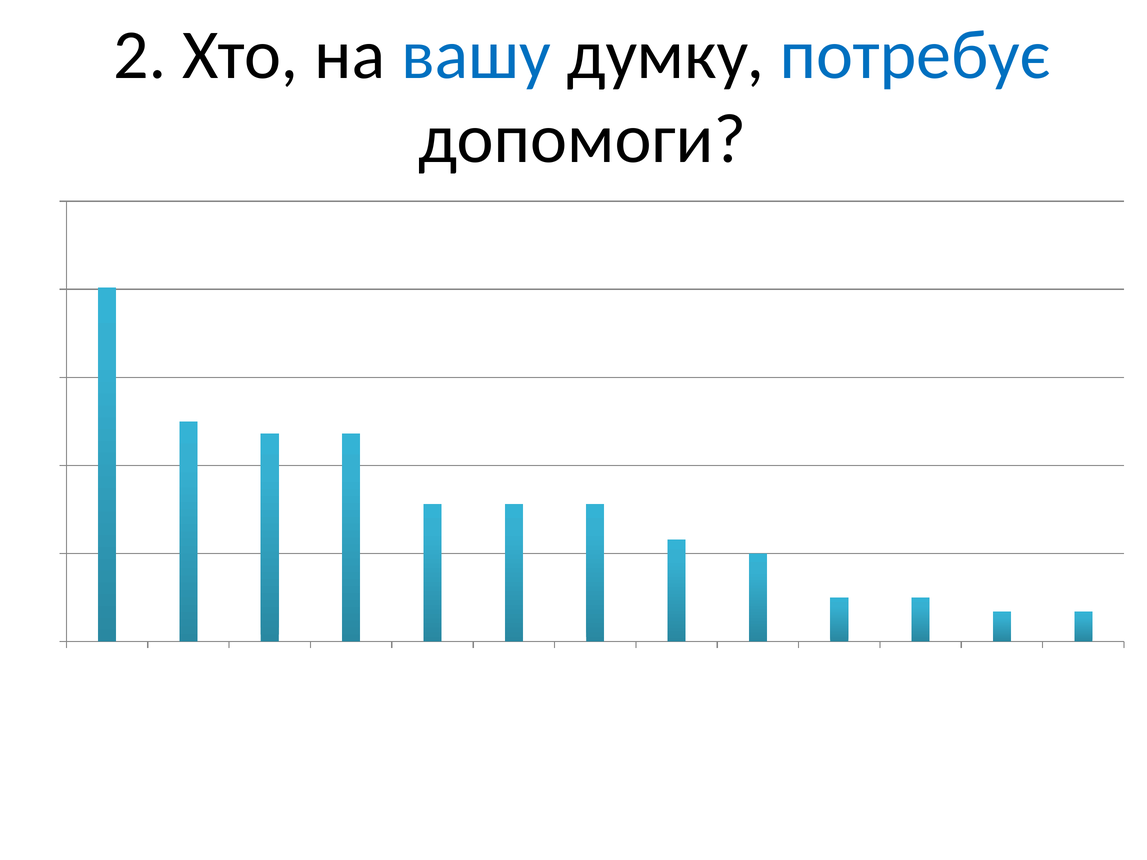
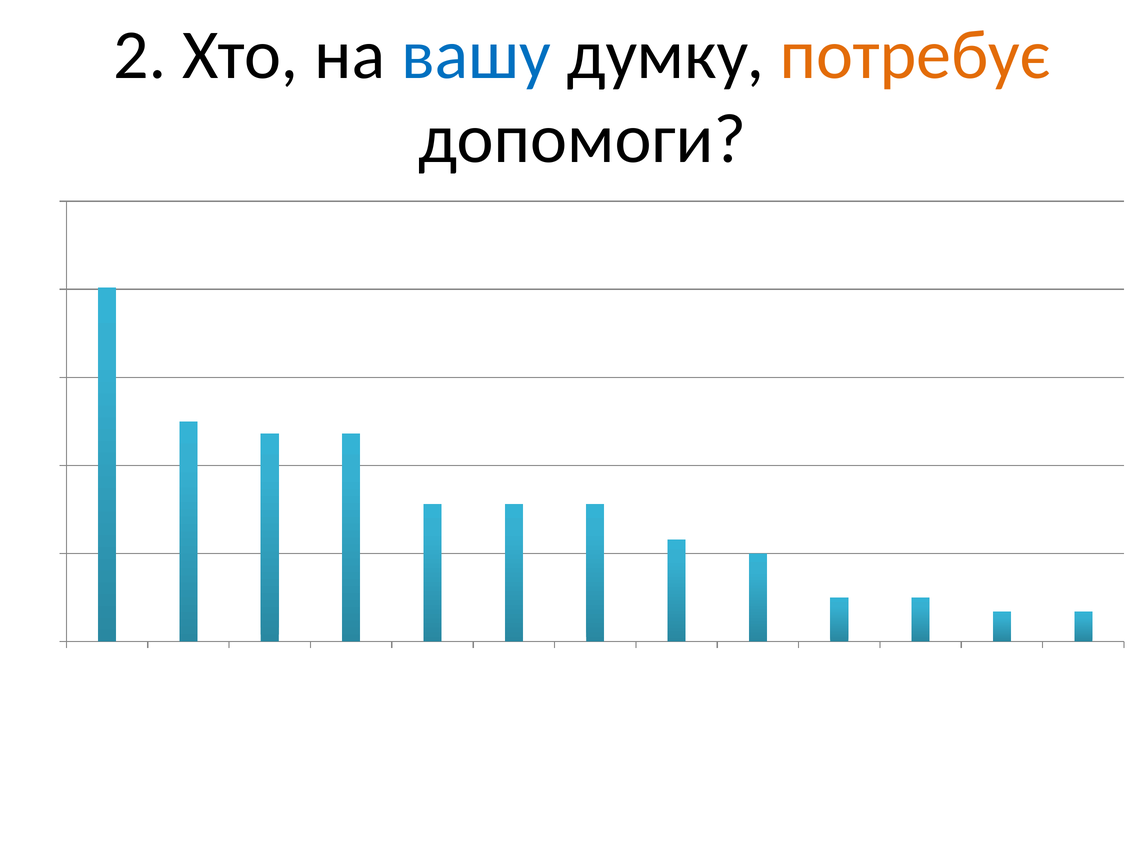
потребує colour: blue -> orange (915, 55)
